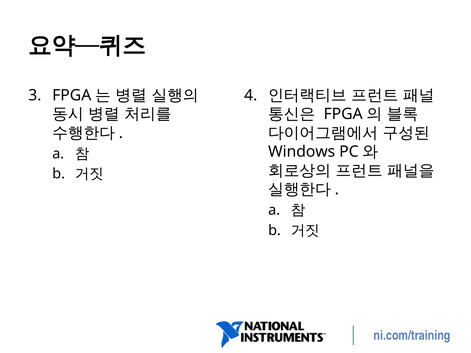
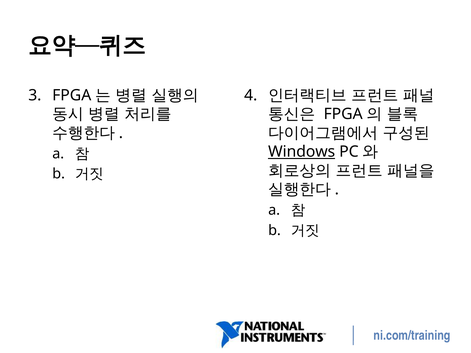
Windows underline: none -> present (302, 152)
